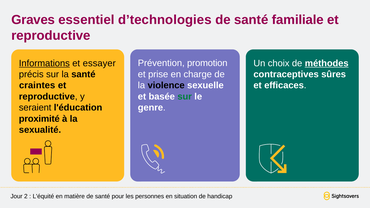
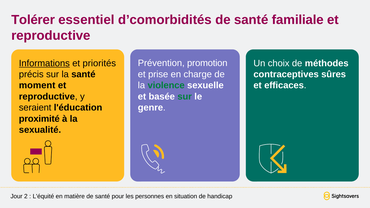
Graves: Graves -> Tolérer (33, 20)
d’technologies: d’technologies -> d’comorbidités (165, 20)
essayer: essayer -> priorités (99, 63)
méthodes underline: present -> none (327, 63)
violence colour: black -> green (166, 85)
craintes: craintes -> moment (37, 85)
